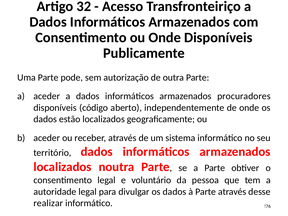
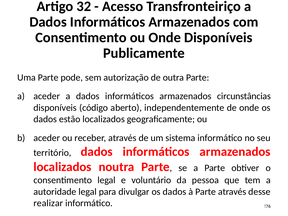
procuradores: procuradores -> circunstâncias (244, 96)
